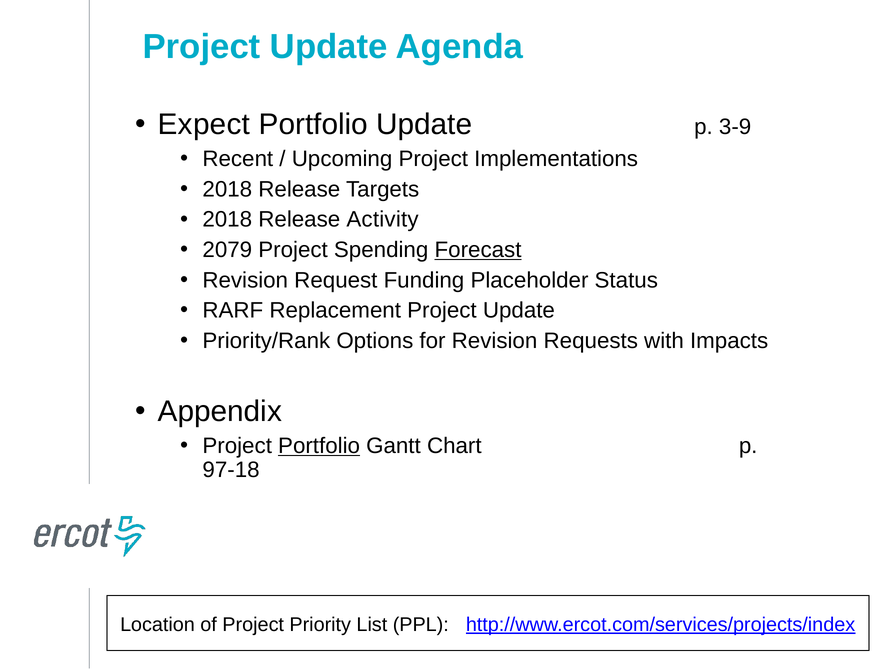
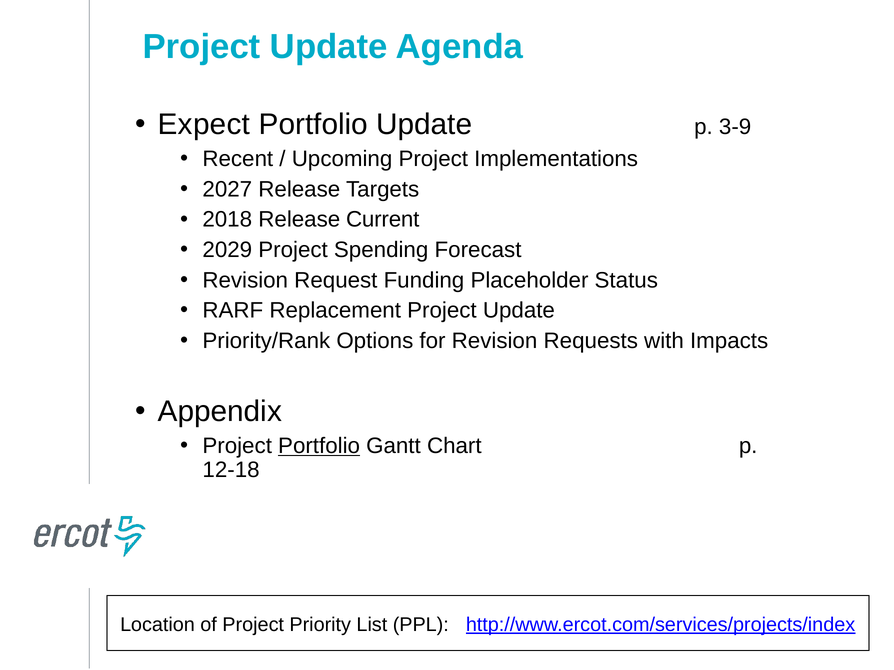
2018: 2018 -> 2027 (227, 189)
Activity: Activity -> Current (383, 220)
2079: 2079 -> 2029 (227, 250)
Forecast underline: present -> none (478, 250)
97-18: 97-18 -> 12-18 (231, 470)
